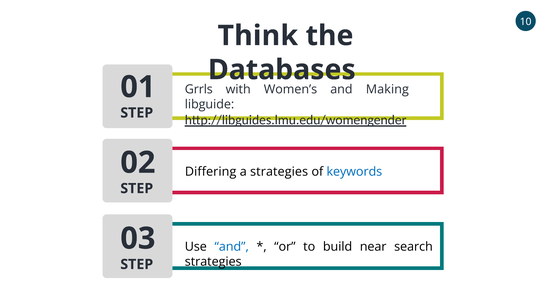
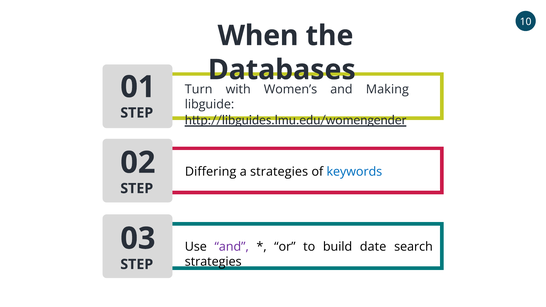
Think: Think -> When (258, 36)
Grrls: Grrls -> Turn (199, 89)
and colour: blue -> purple (232, 247)
near: near -> date (373, 247)
